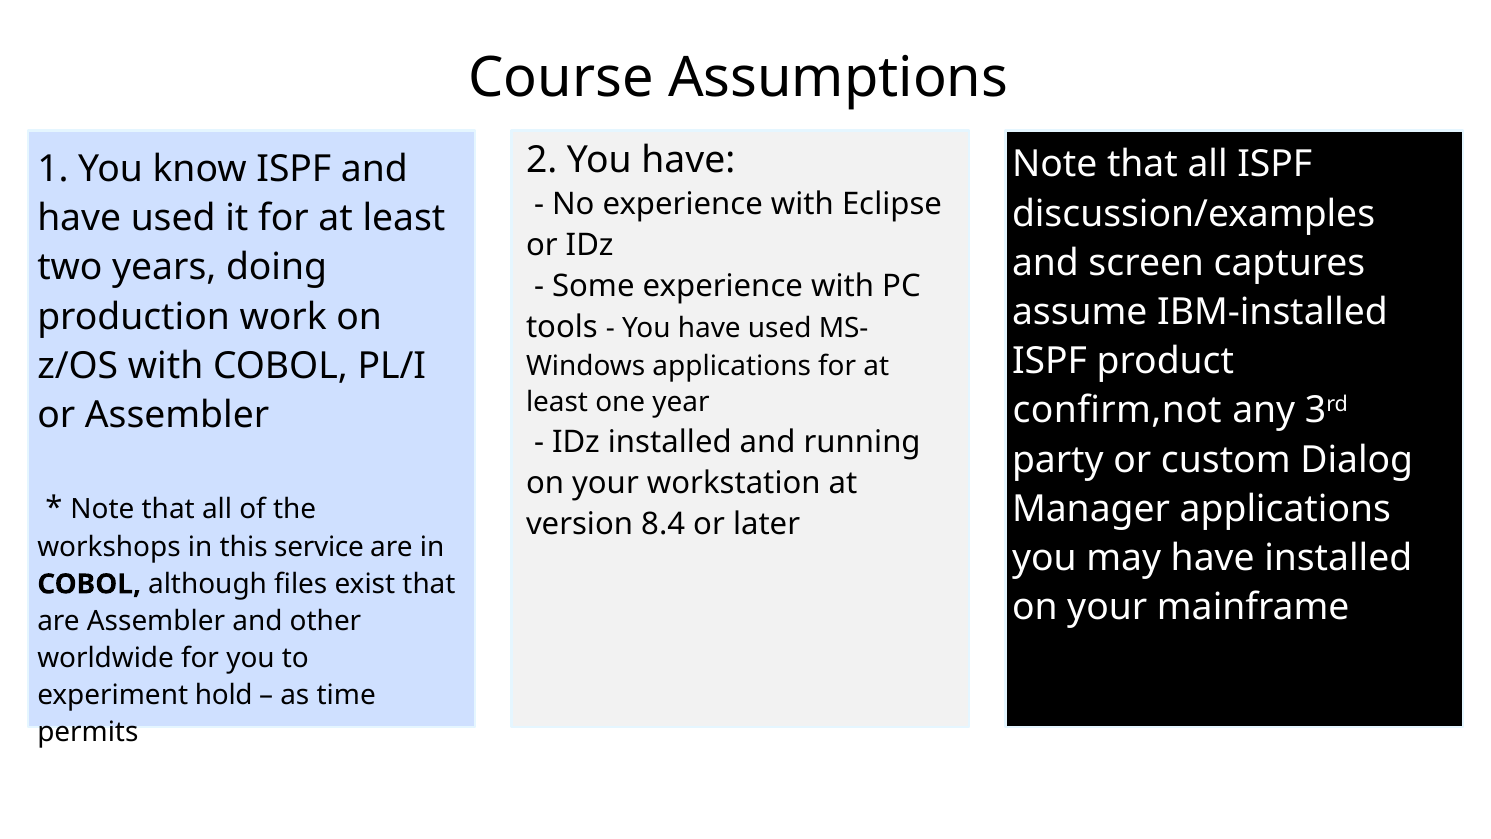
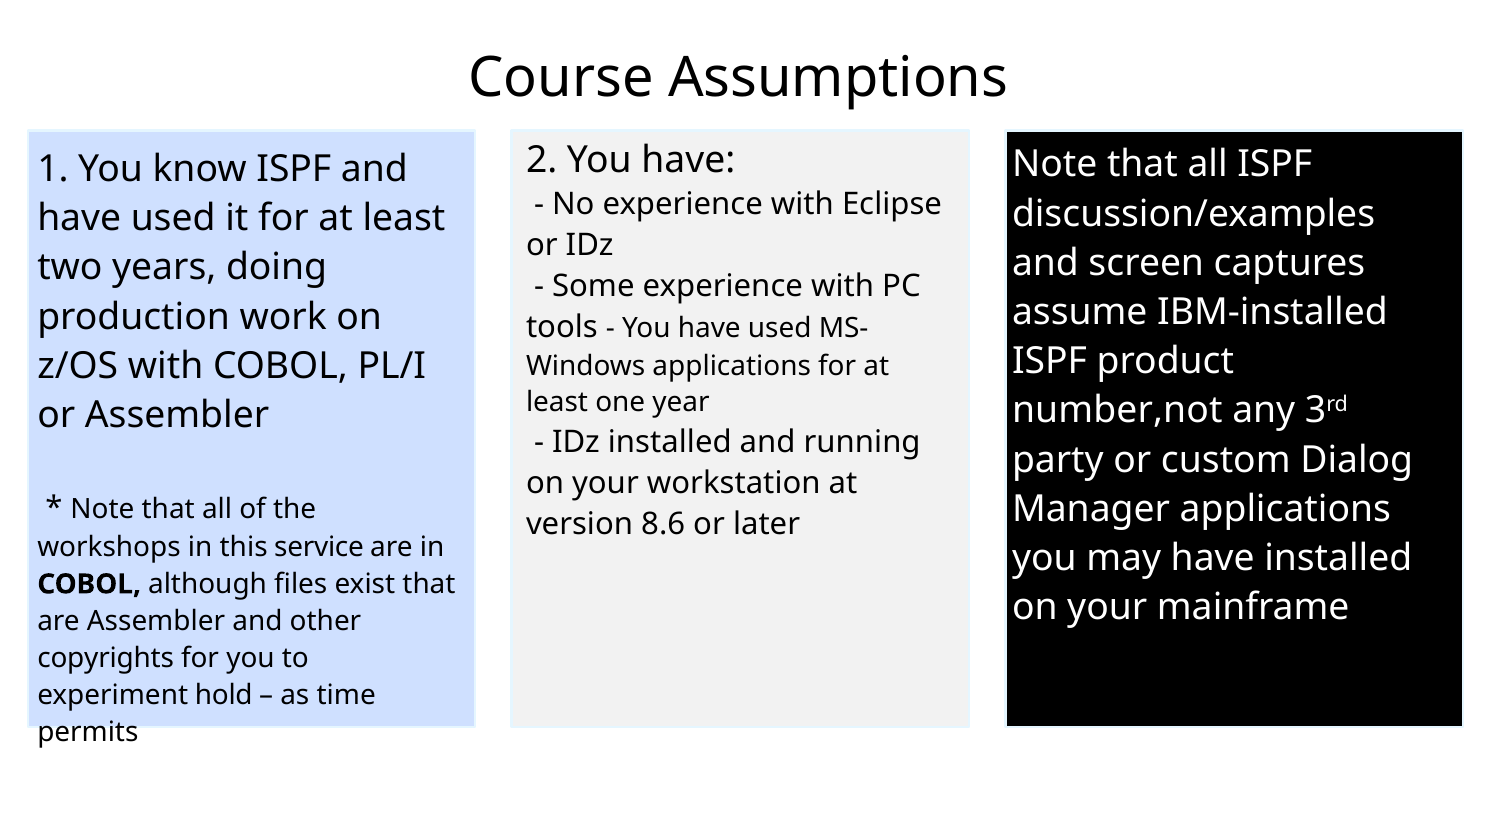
confirm,not: confirm,not -> number,not (1117, 410)
8.4: 8.4 -> 8.6 (663, 524)
worldwide: worldwide -> copyrights (106, 658)
